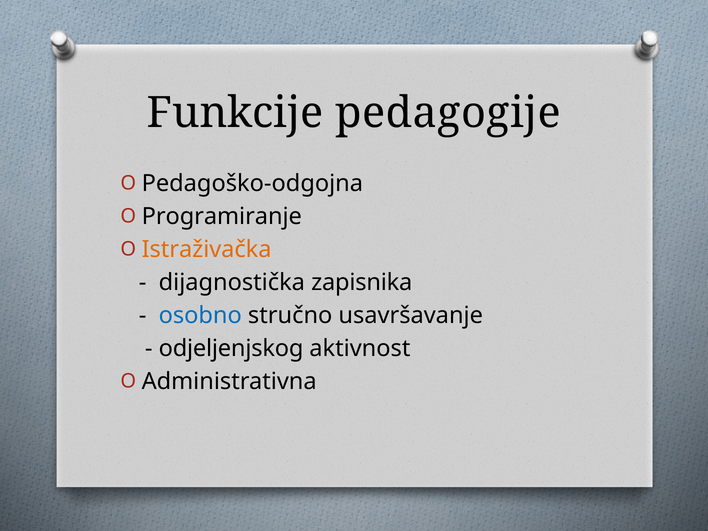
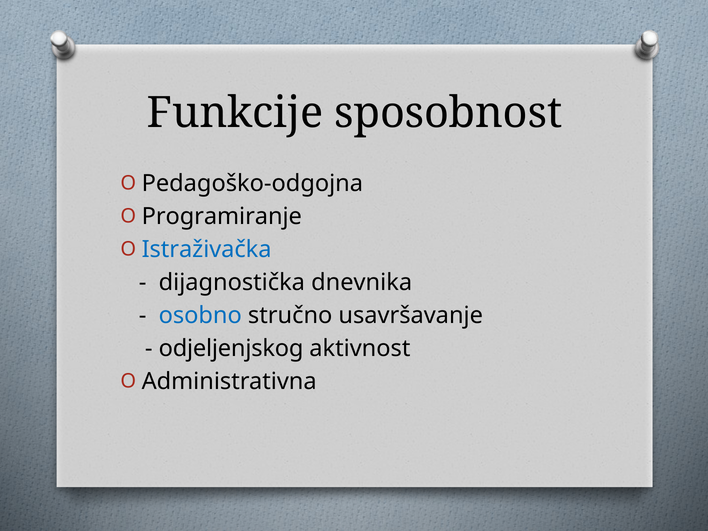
pedagogije: pedagogije -> sposobnost (448, 113)
Istraživačka colour: orange -> blue (207, 250)
zapisnika: zapisnika -> dnevnika (362, 283)
